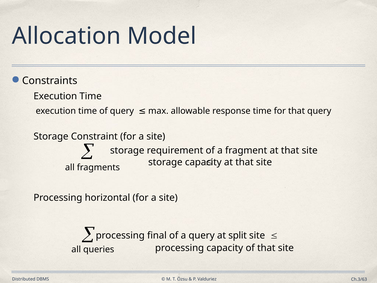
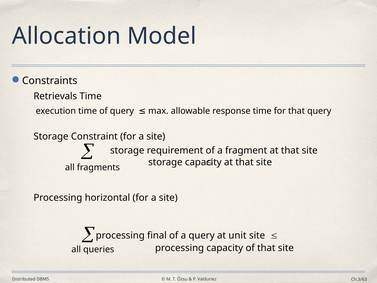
Execution: Execution -> Retrievals (55, 96)
split: split -> unit (237, 235)
